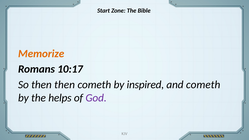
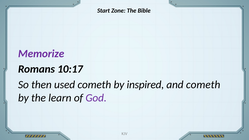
Memorize colour: orange -> purple (41, 54)
then then: then -> used (65, 85)
helps: helps -> learn (60, 98)
